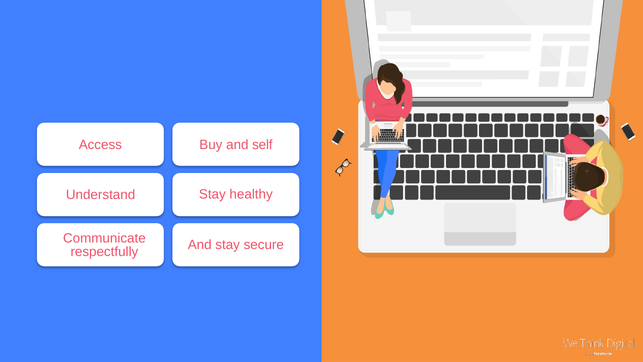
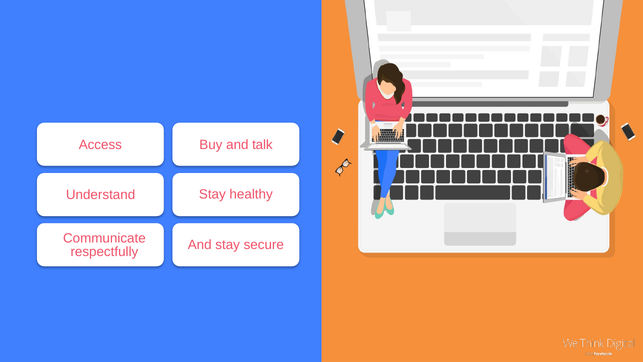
self: self -> talk (262, 145)
